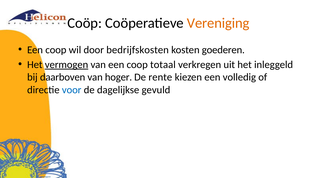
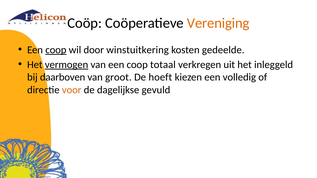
coop underline: none -> present (56, 50)
bedrijfskosten: bedrijfskosten -> winstuitkering (138, 50)
goederen: goederen -> gedeelde (223, 50)
hoger: hoger -> groot (118, 77)
rente: rente -> hoeft (160, 77)
voor colour: blue -> orange (72, 90)
